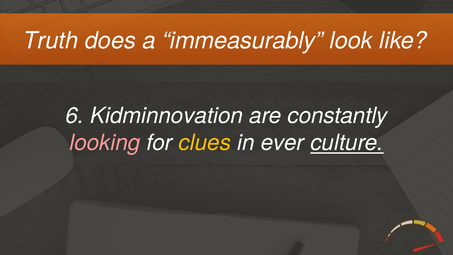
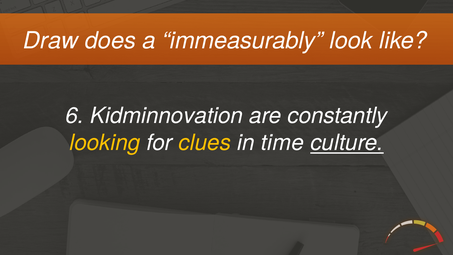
Truth: Truth -> Draw (51, 41)
looking colour: pink -> yellow (105, 143)
ever: ever -> time (282, 143)
